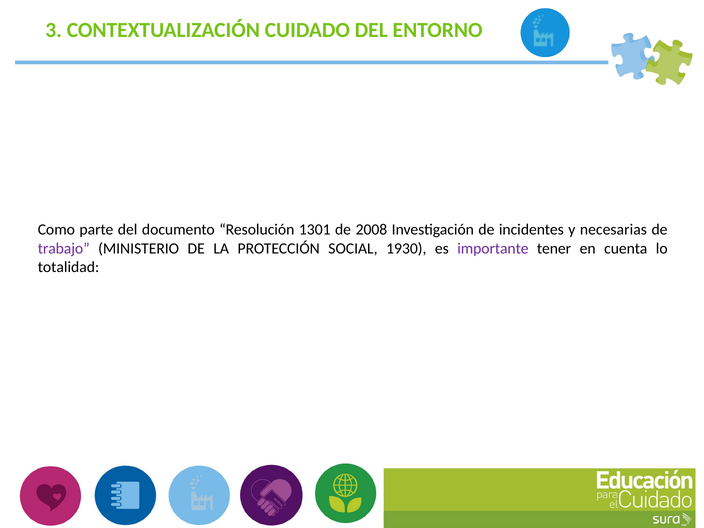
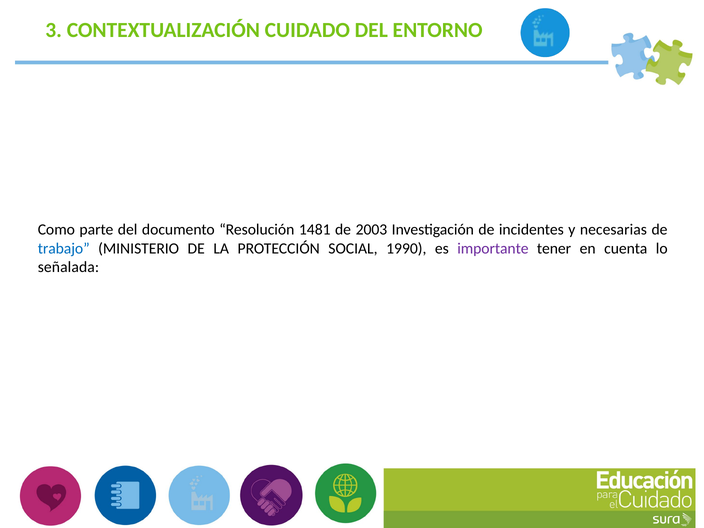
1301: 1301 -> 1481 (315, 230)
2008: 2008 -> 2003 (371, 230)
trabajo colour: purple -> blue (64, 248)
1930: 1930 -> 1990 (406, 248)
totalidad: totalidad -> señalada (68, 267)
